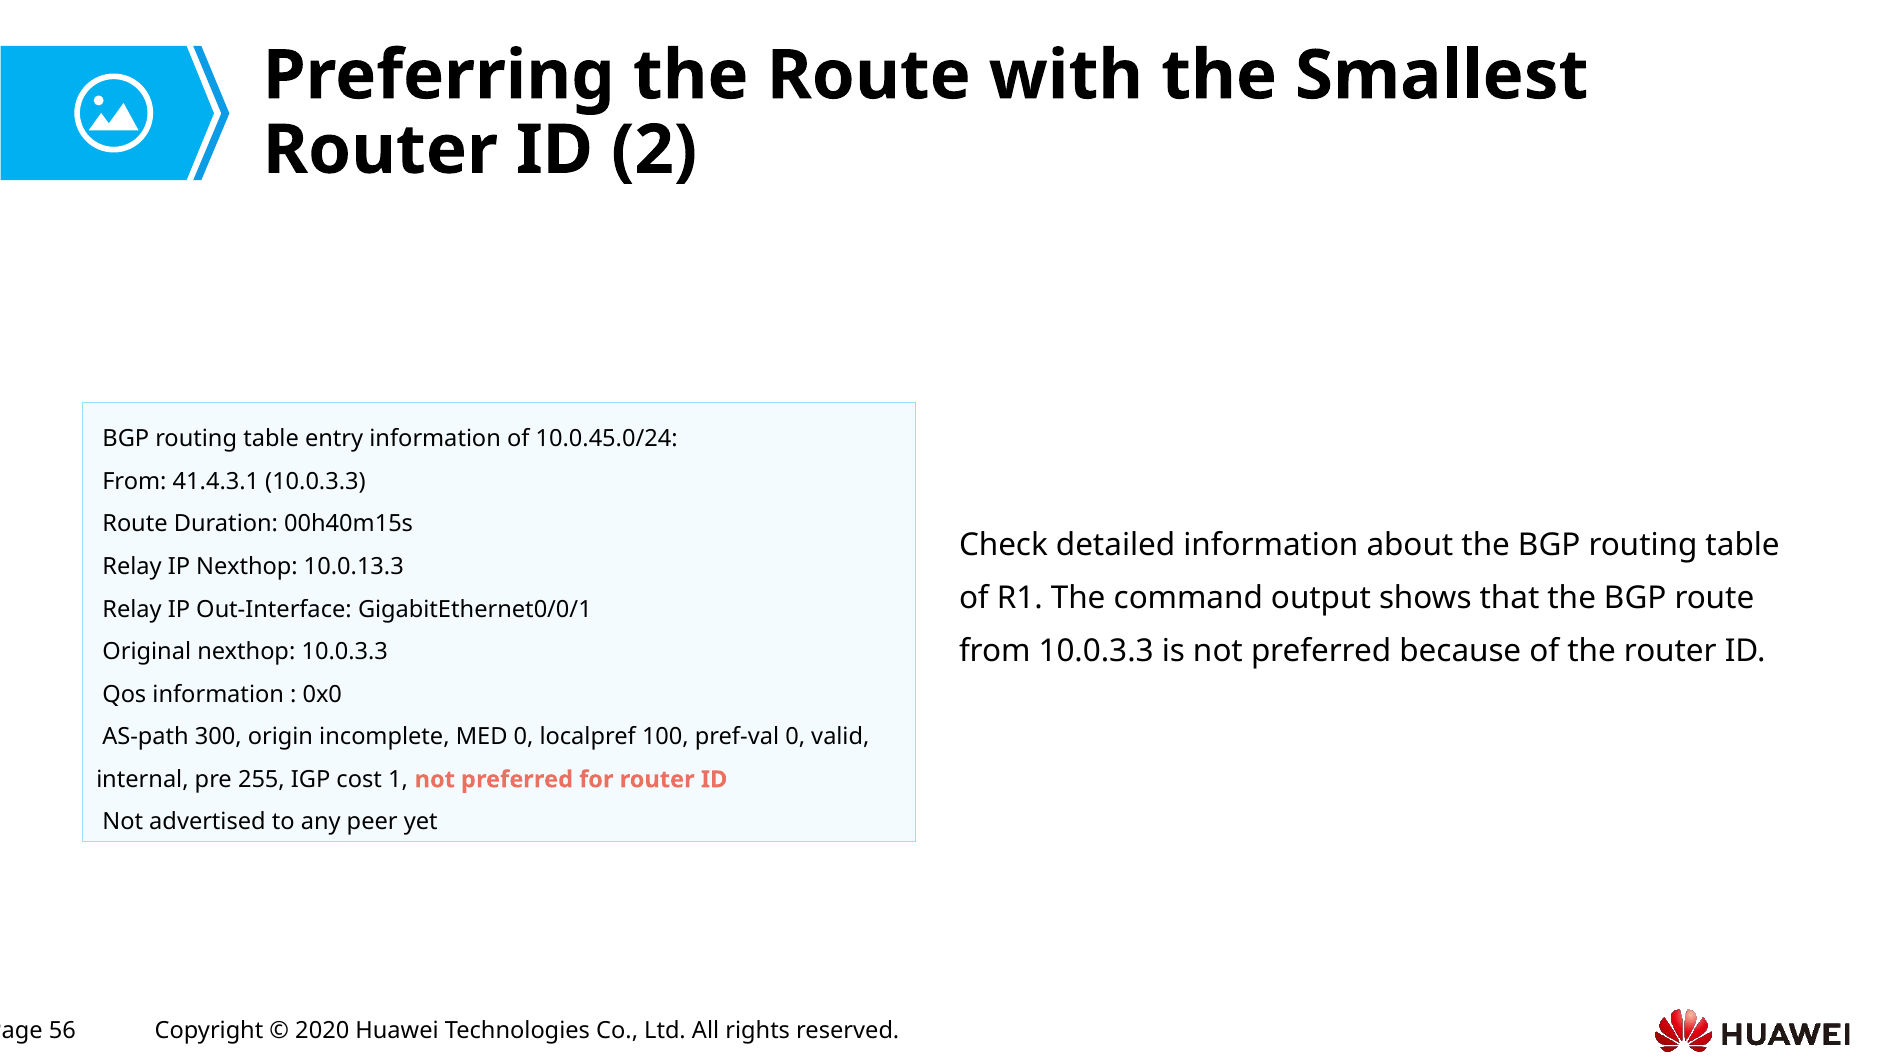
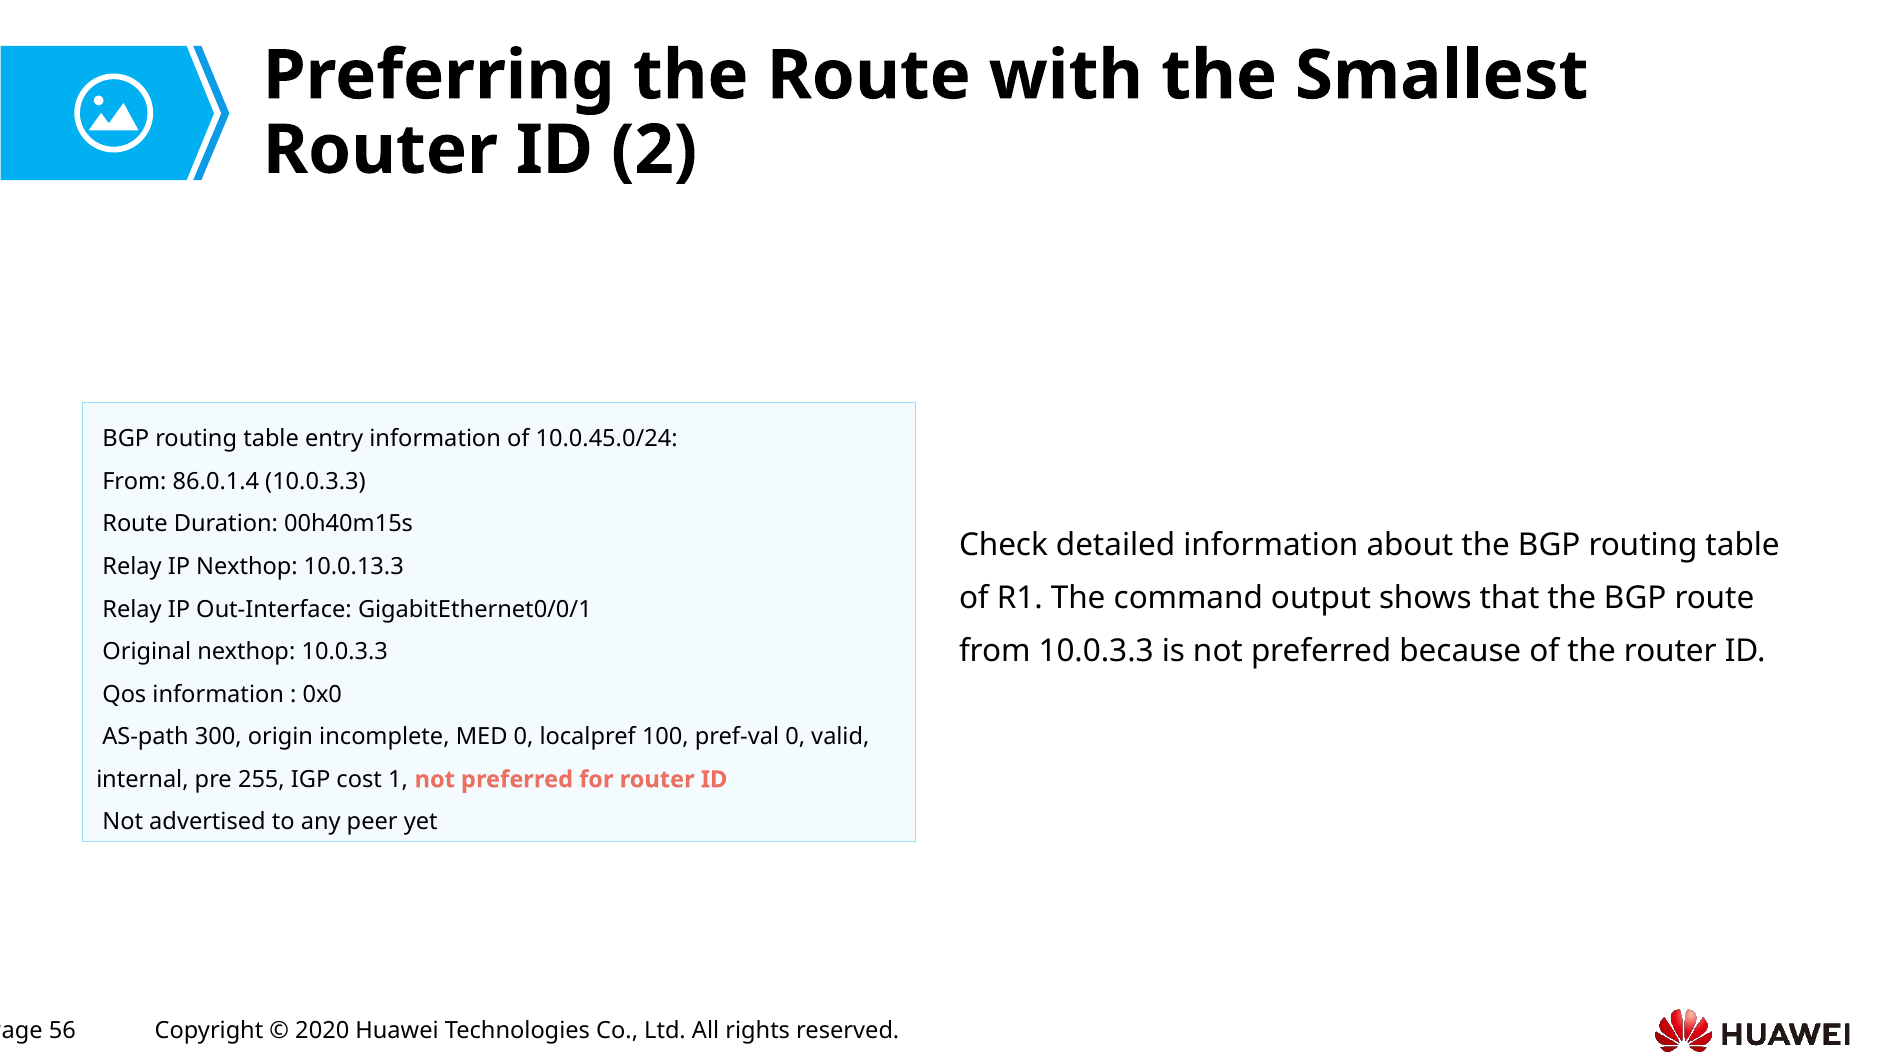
41.4.3.1: 41.4.3.1 -> 86.0.1.4 (216, 481)
